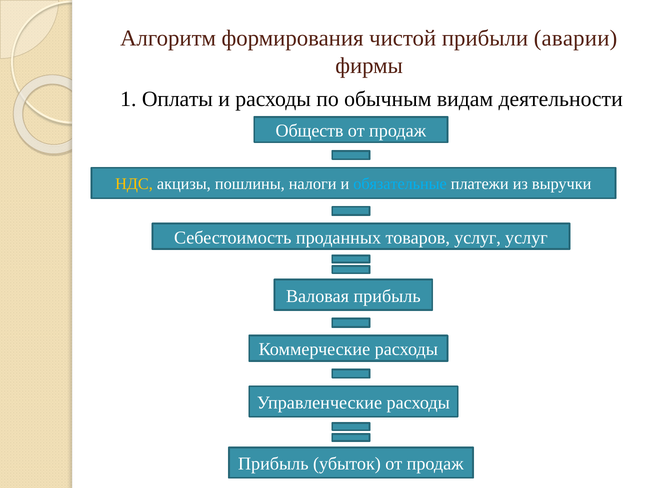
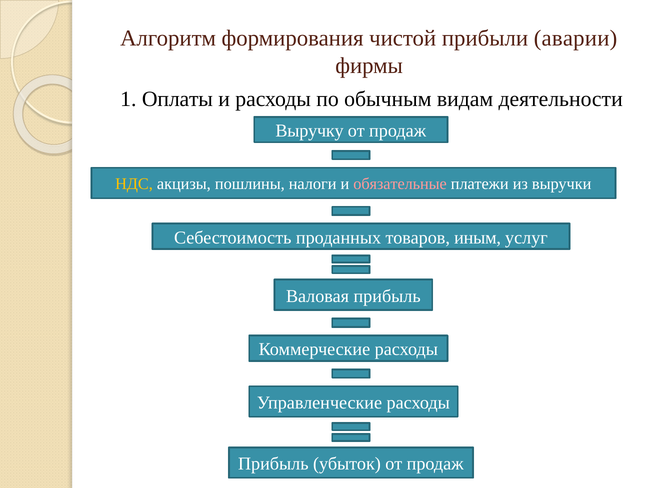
Обществ: Обществ -> Выручку (310, 131)
обязательные colour: light blue -> pink (400, 184)
товаров услуг: услуг -> иным (478, 238)
